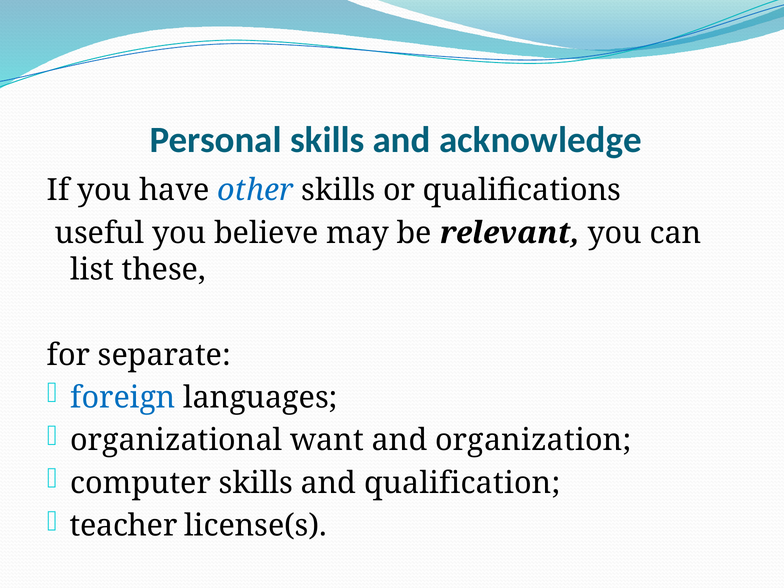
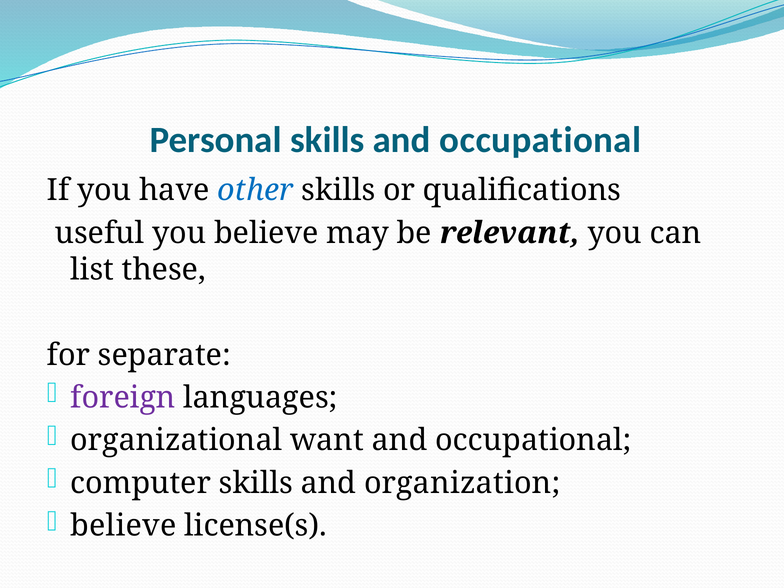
skills and acknowledge: acknowledge -> occupational (540, 140)
foreign colour: blue -> purple (123, 398)
organization: organization -> occupational (533, 440)
qualification: qualification -> organization (462, 483)
teacher: teacher -> believe (123, 526)
